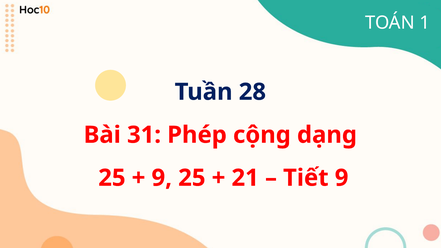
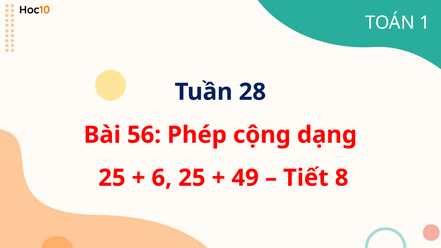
31: 31 -> 56 (144, 135)
9: 9 -> 6 (162, 178)
21: 21 -> 49 (245, 178)
Tiết 9: 9 -> 8 (342, 178)
